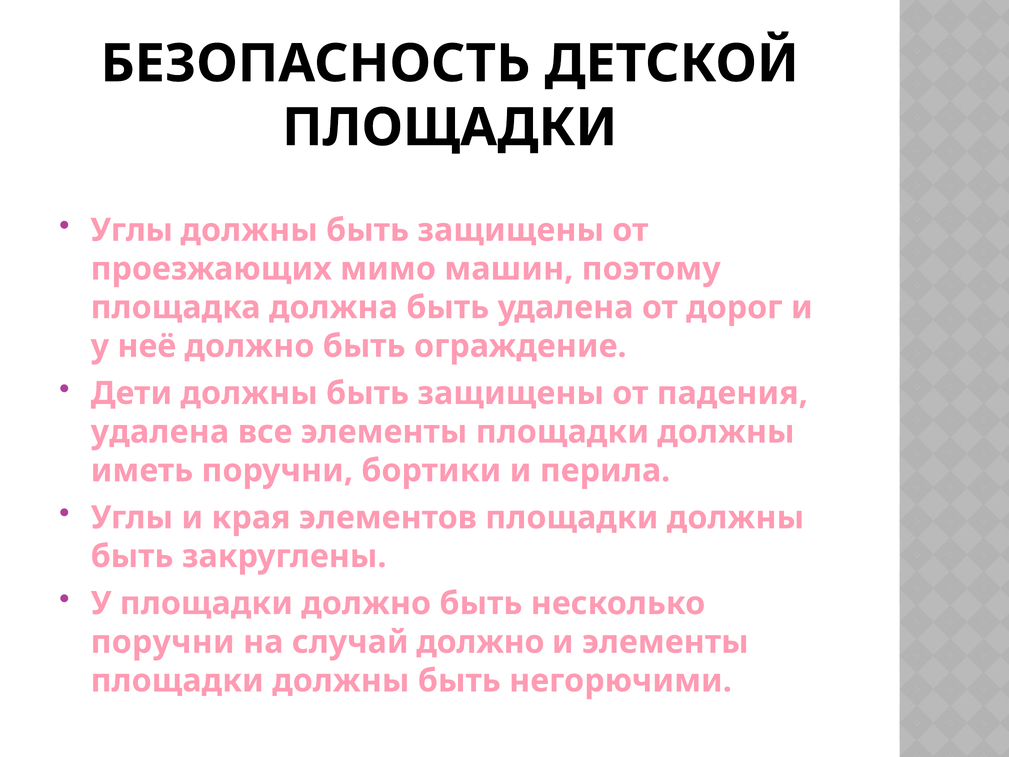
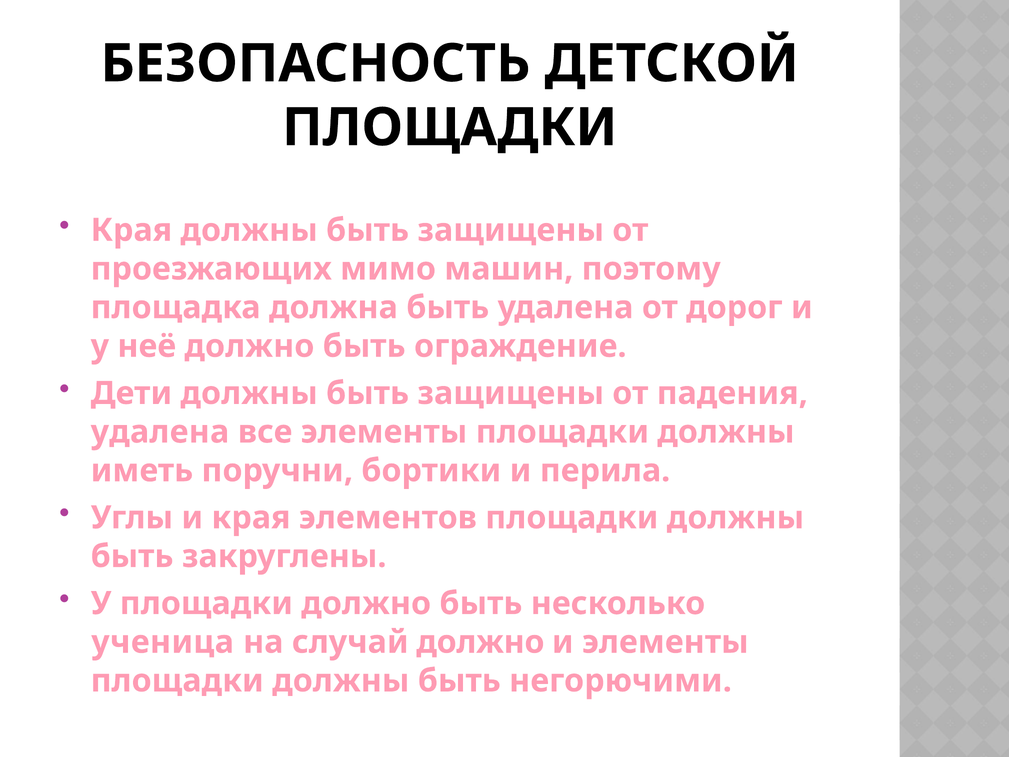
Углы: Углы -> Края (131, 230)
поручни: поручни -> ученица (163, 642)
